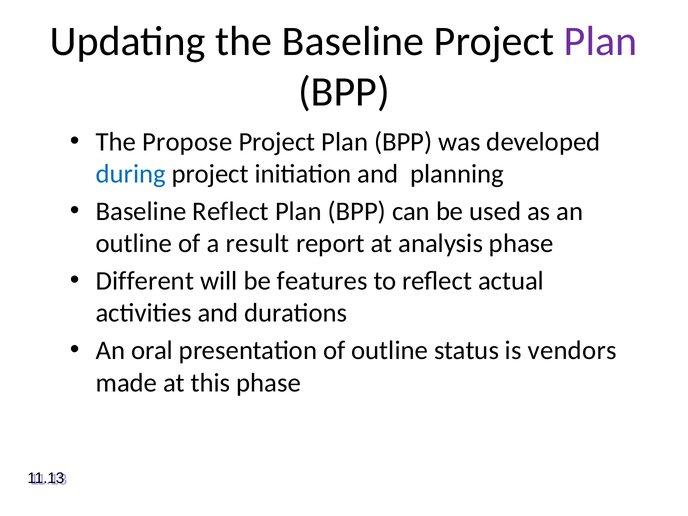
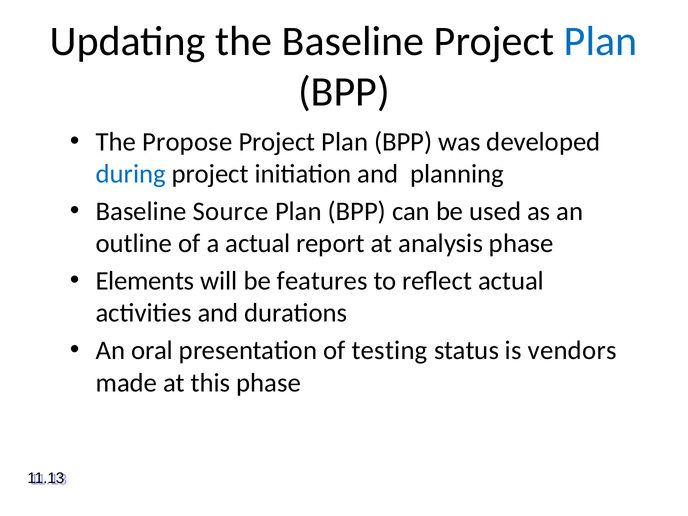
Plan colour: purple -> blue (601, 41)
Baseline Reflect: Reflect -> Source (231, 211)
a result: result -> actual (258, 244)
Different: Different -> Elements (145, 281)
of outline: outline -> testing (390, 351)
